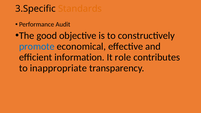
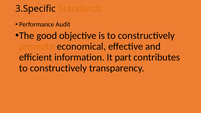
promote colour: blue -> orange (37, 46)
role: role -> part (123, 57)
inappropriate: inappropriate -> constructively (58, 68)
